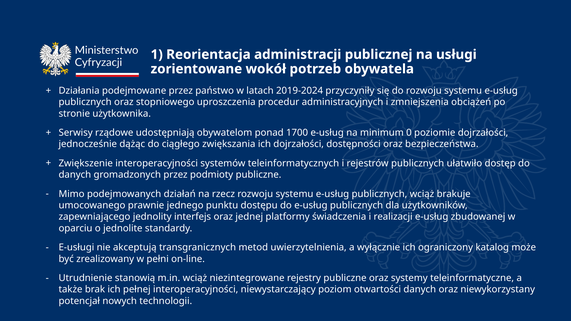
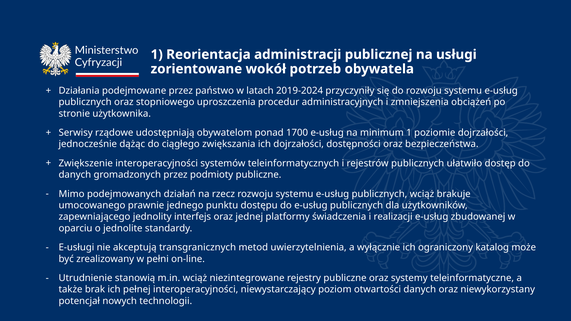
minimum 0: 0 -> 1 (409, 133)
